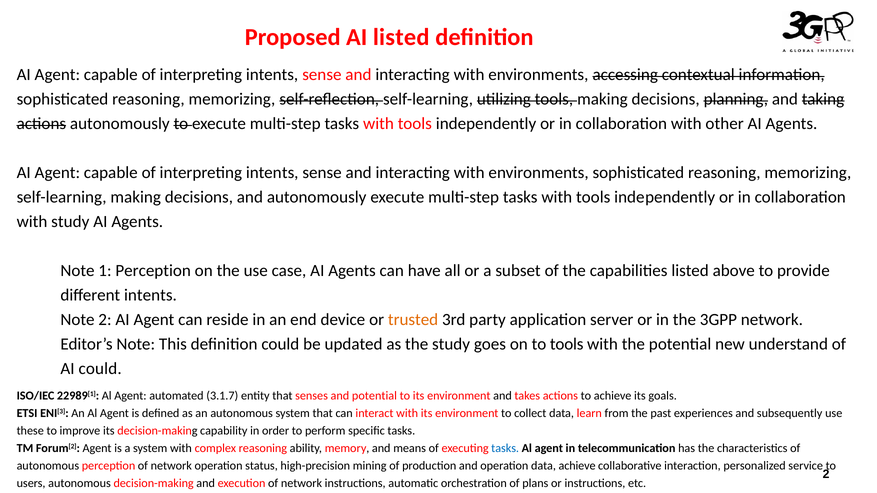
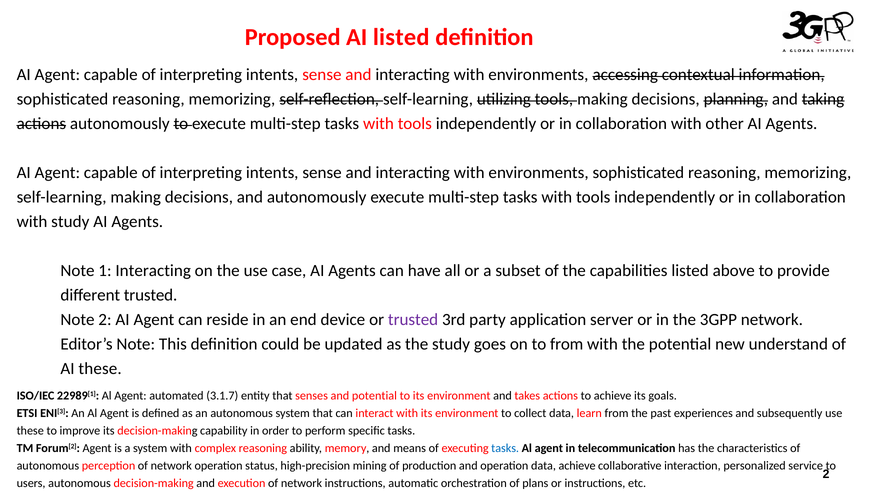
1 Perception: Perception -> Interacting (153, 271)
different intents: intents -> trusted (151, 295)
trusted colour: orange -> purple (413, 320)
to tools: tools -> from (567, 345)
AI could: could -> these (100, 369)
